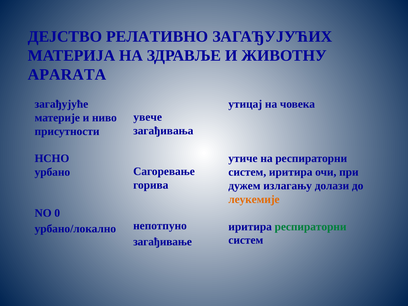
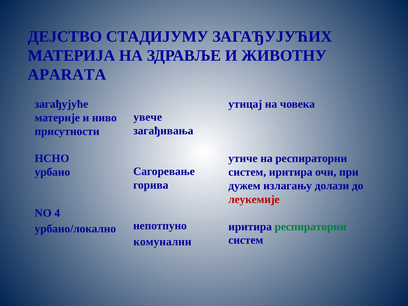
РЕЛАТИВНО: РЕЛАТИВНО -> СТАДИЈУМУ (157, 36)
леукемије colour: orange -> red (254, 199)
0: 0 -> 4 (57, 213)
загађивање: загађивање -> комунални (162, 242)
